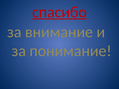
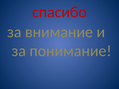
спасибо underline: present -> none (59, 12)
